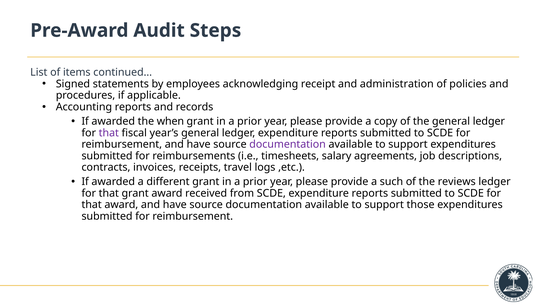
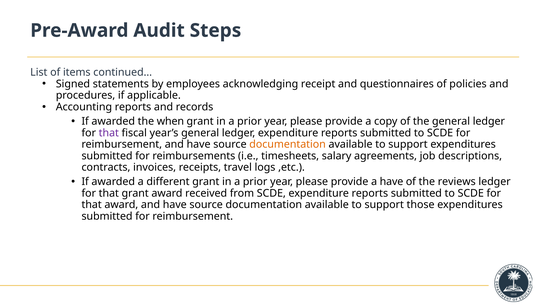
administration: administration -> questionnaires (397, 84)
documentation colour: purple -> orange (288, 144)
a such: such -> have (391, 182)
